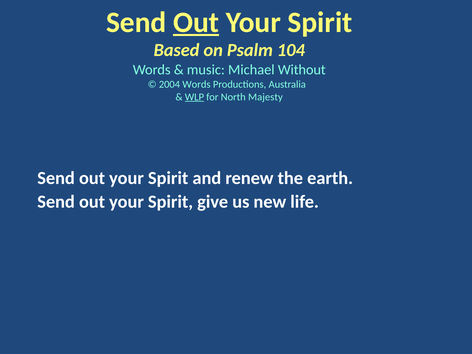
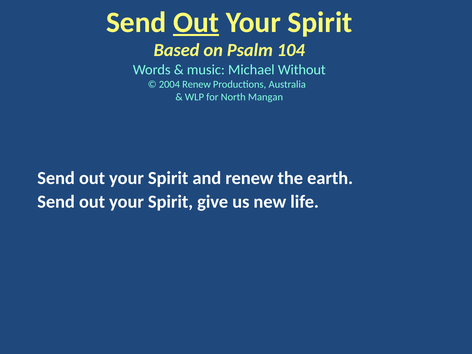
2004 Words: Words -> Renew (197, 84)
WLP underline: present -> none (194, 97)
Majesty: Majesty -> Mangan (266, 97)
